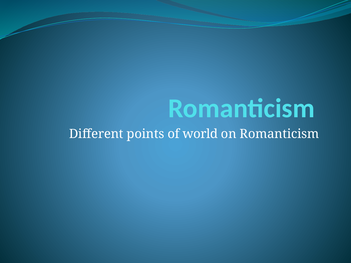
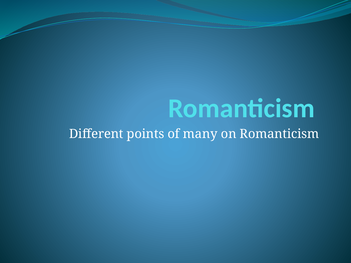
world: world -> many (200, 134)
